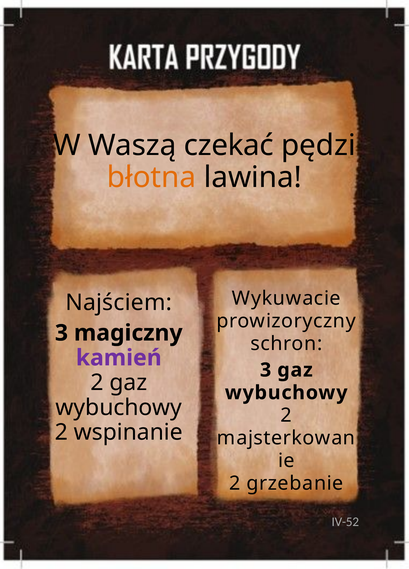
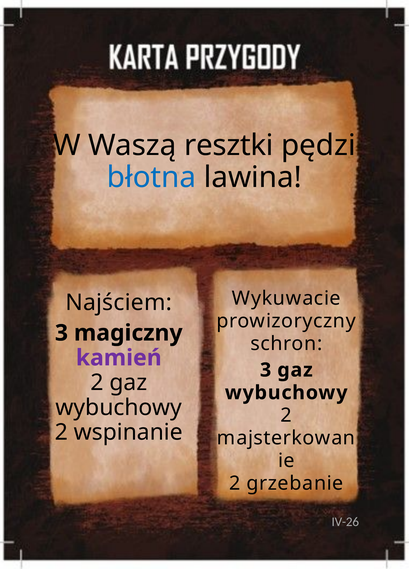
czekać: czekać -> resztki (229, 145)
błotna colour: orange -> blue (152, 177)
IV-52: IV-52 -> IV-26 (345, 522)
